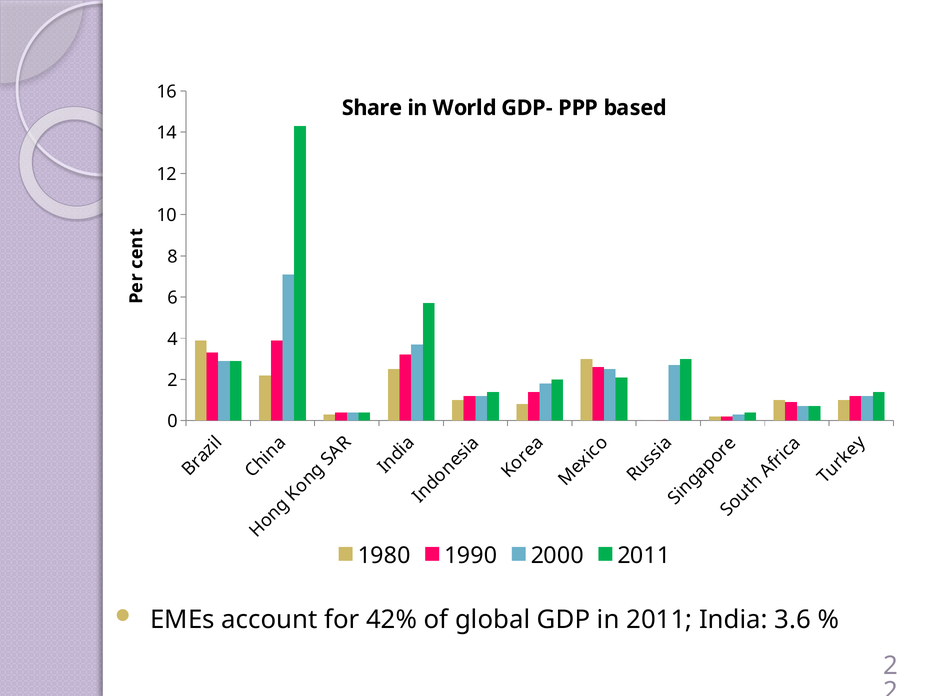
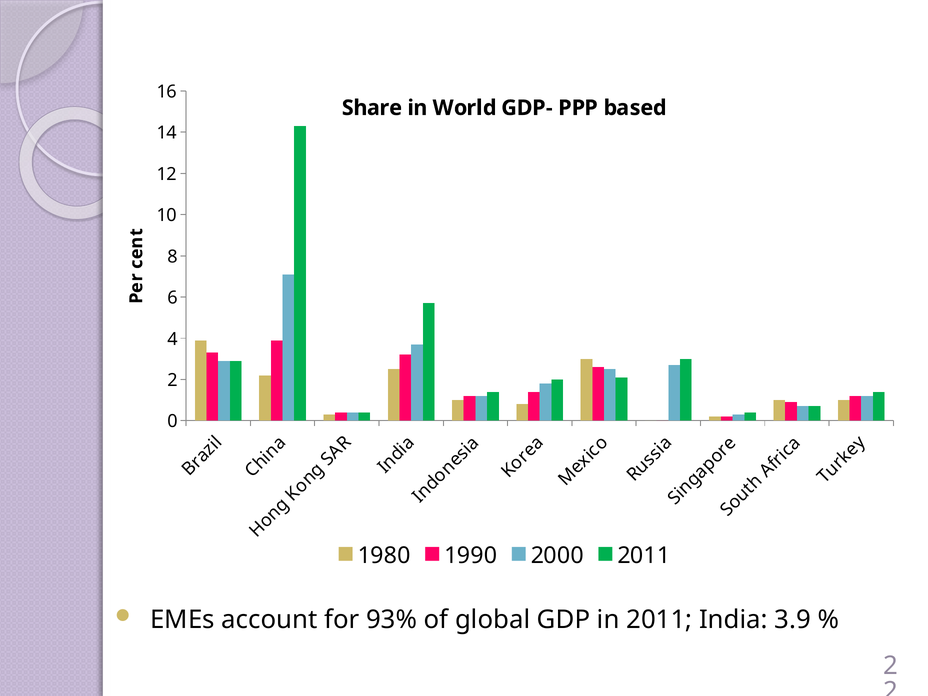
42%: 42% -> 93% (392, 619)
3.6: 3.6 -> 3.9 (793, 619)
